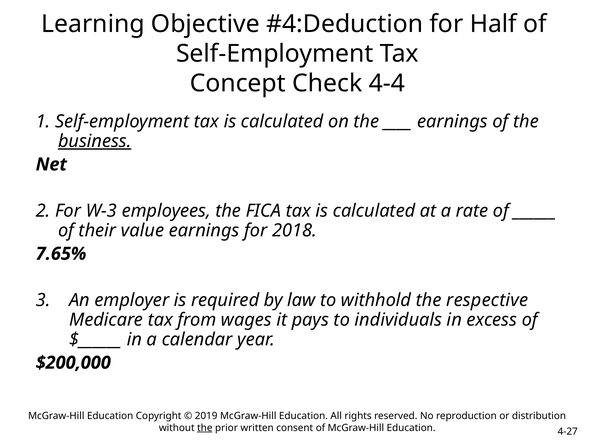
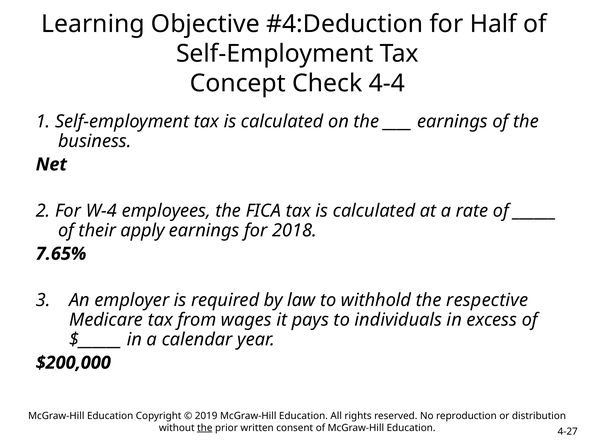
business underline: present -> none (95, 141)
W-3: W-3 -> W-4 (101, 211)
value: value -> apply (143, 231)
